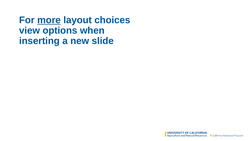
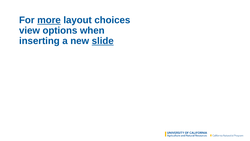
slide underline: none -> present (103, 41)
